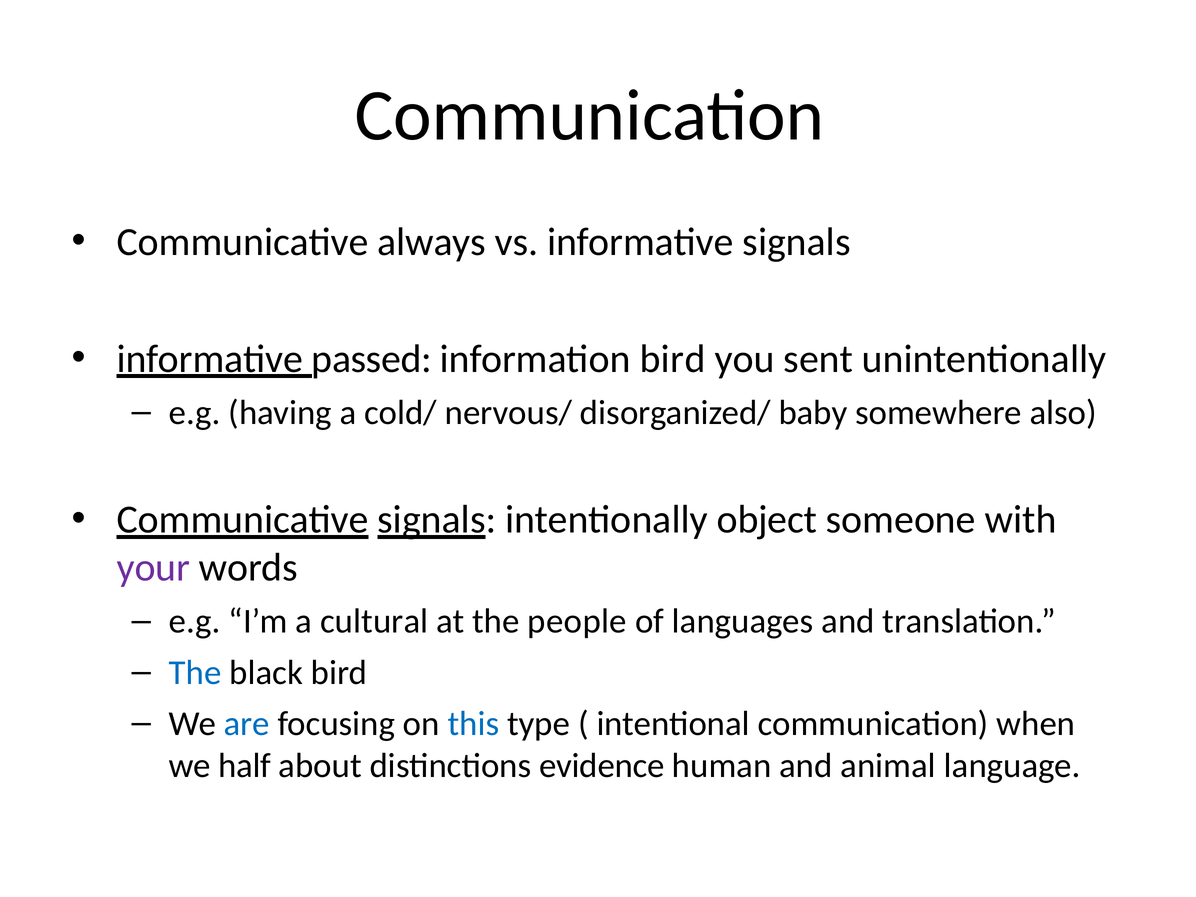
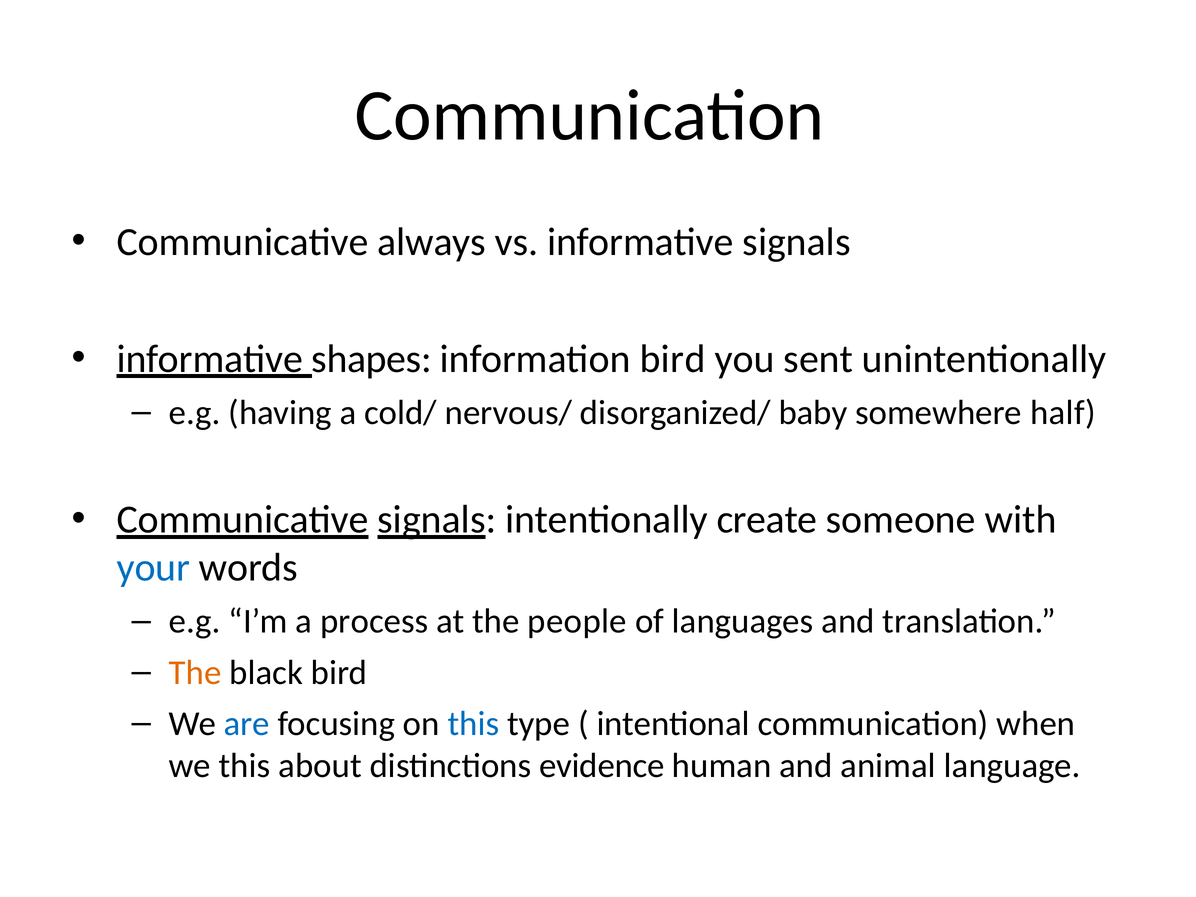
passed: passed -> shapes (372, 359)
also: also -> half (1063, 413)
object: object -> create (767, 520)
your colour: purple -> blue (153, 568)
cultural: cultural -> process (374, 621)
The colour: blue -> orange (195, 673)
we half: half -> this (245, 766)
